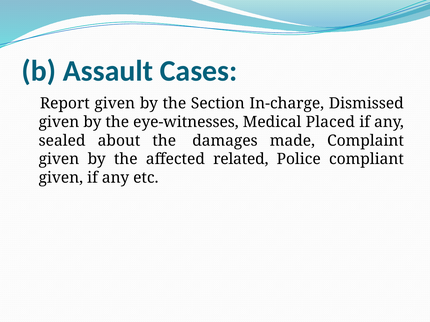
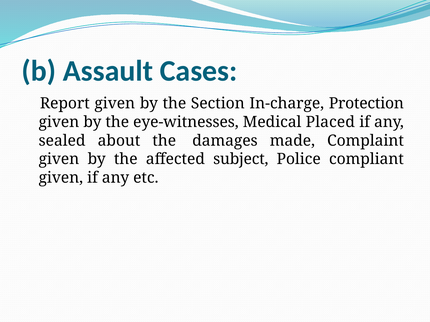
Dismissed: Dismissed -> Protection (366, 104)
related: related -> subject (241, 159)
